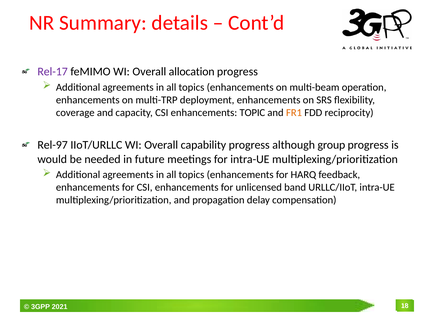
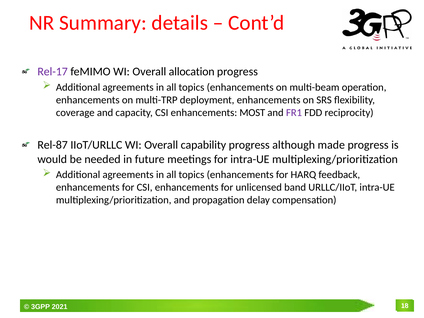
TOPIC: TOPIC -> MOST (252, 113)
FR1 colour: orange -> purple (294, 113)
Rel-97: Rel-97 -> Rel-87 (53, 145)
group: group -> made (331, 145)
